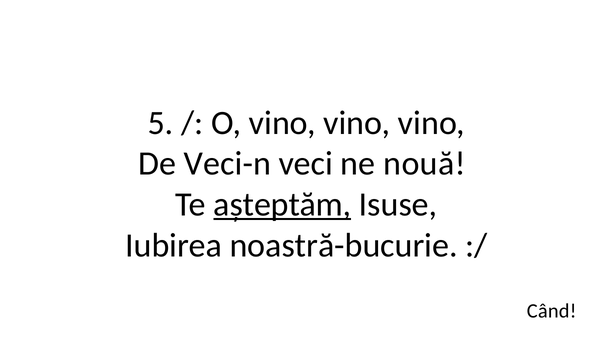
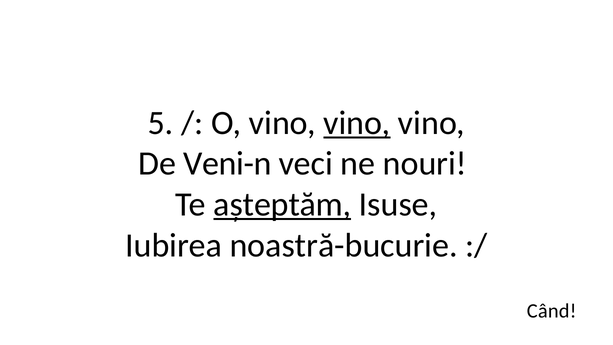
vino underline: none -> present (357, 123)
Veci-n: Veci-n -> Veni-n (228, 164)
nouă: nouă -> nouri (425, 164)
